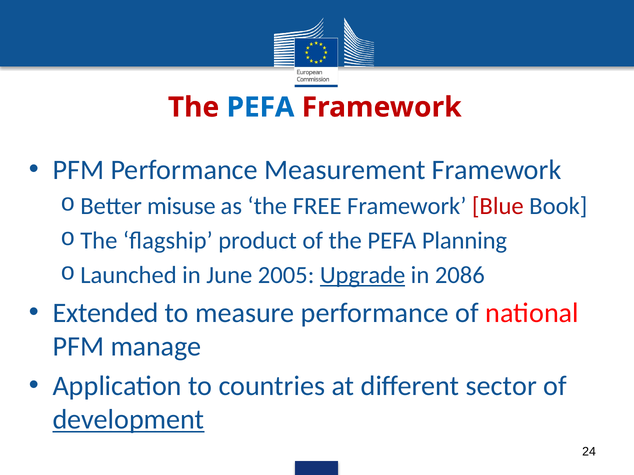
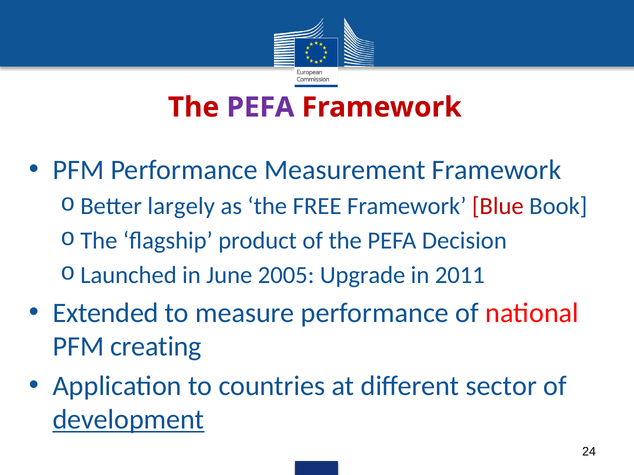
PEFA colour: blue -> purple (260, 107)
misuse: misuse -> largely (181, 206)
Planning: Planning -> Decision (464, 241)
Upgrade underline: present -> none (363, 275)
2086: 2086 -> 2011 (460, 275)
manage: manage -> creating (156, 347)
